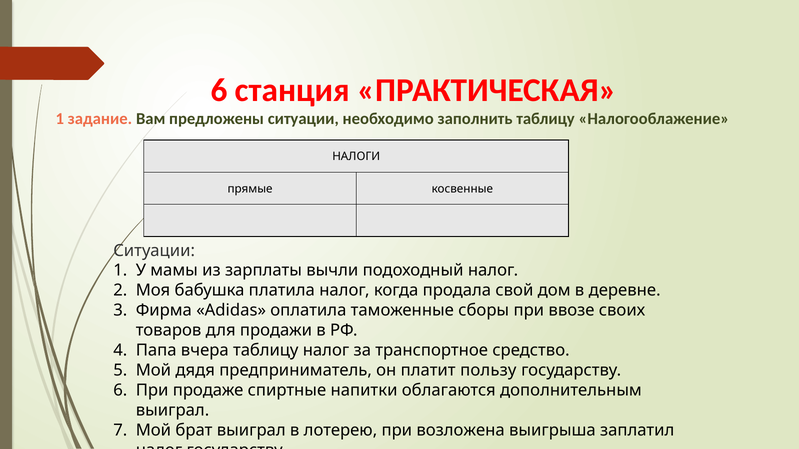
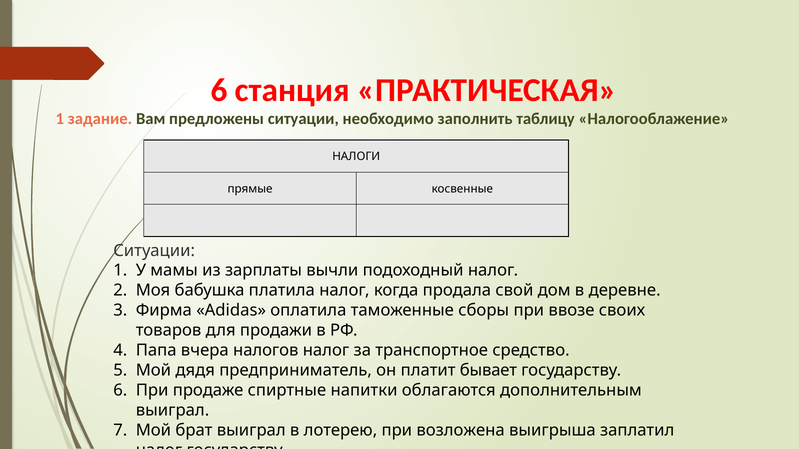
вчера таблицу: таблицу -> налогов (266, 351)
пользу: пользу -> бывает (488, 371)
